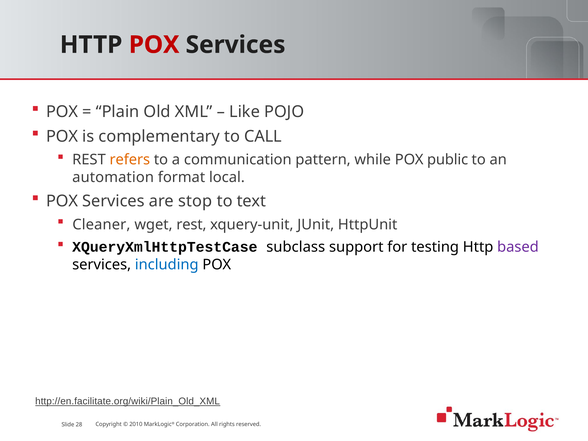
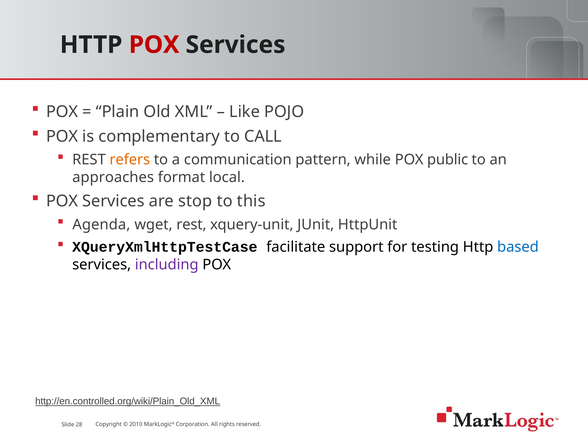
automation: automation -> approaches (113, 177)
text: text -> this (251, 201)
Cleaner: Cleaner -> Agenda (101, 225)
subclass: subclass -> facilitate (296, 247)
based colour: purple -> blue (518, 247)
including colour: blue -> purple (167, 265)
http://en.facilitate.org/wiki/Plain_Old_XML: http://en.facilitate.org/wiki/Plain_Old_XML -> http://en.controlled.org/wiki/Plain_Old_XML (128, 401)
